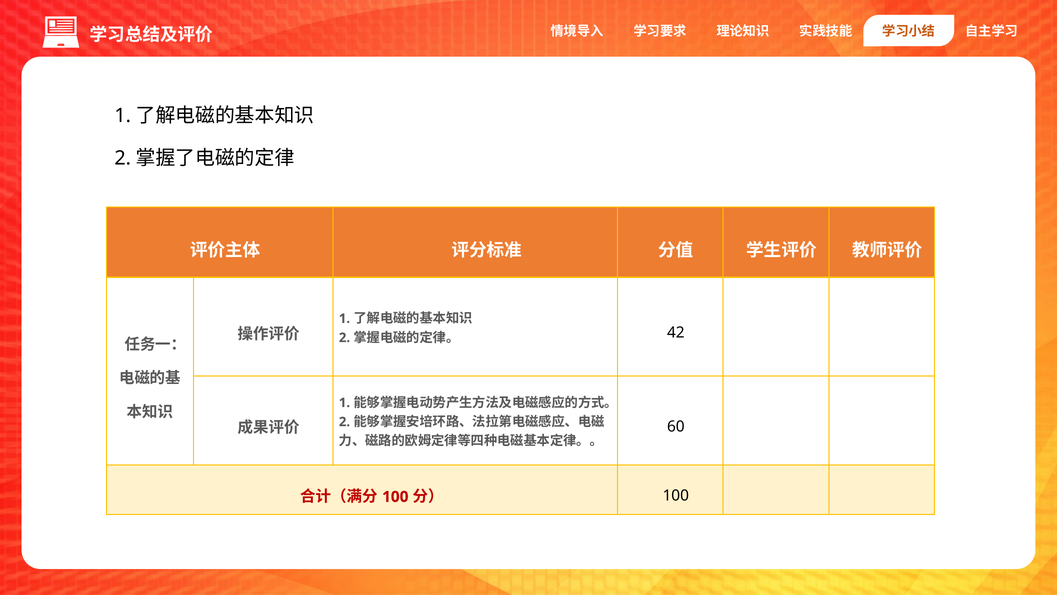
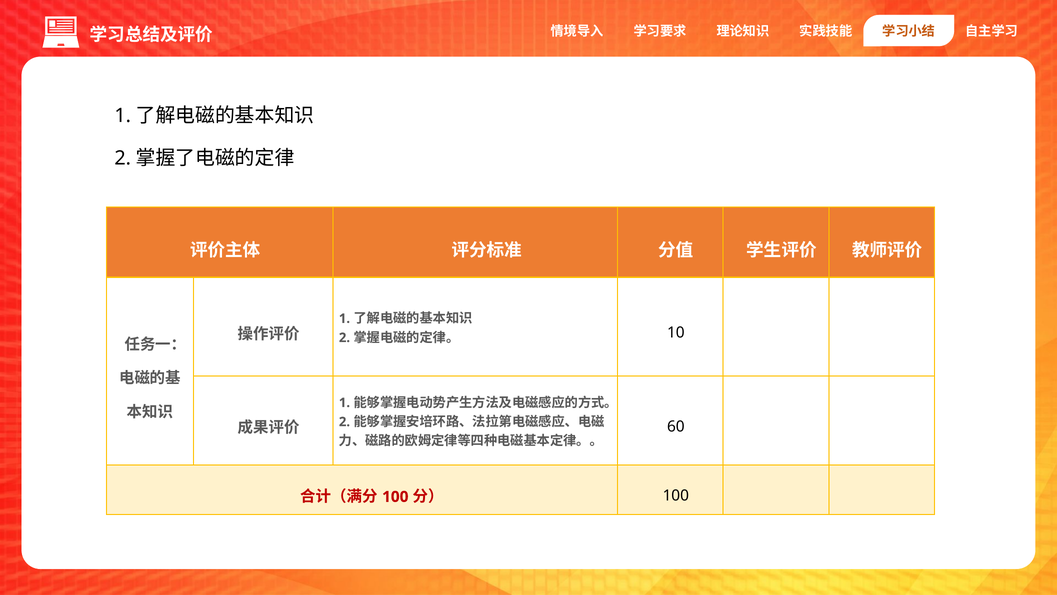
42: 42 -> 10 (676, 333)
